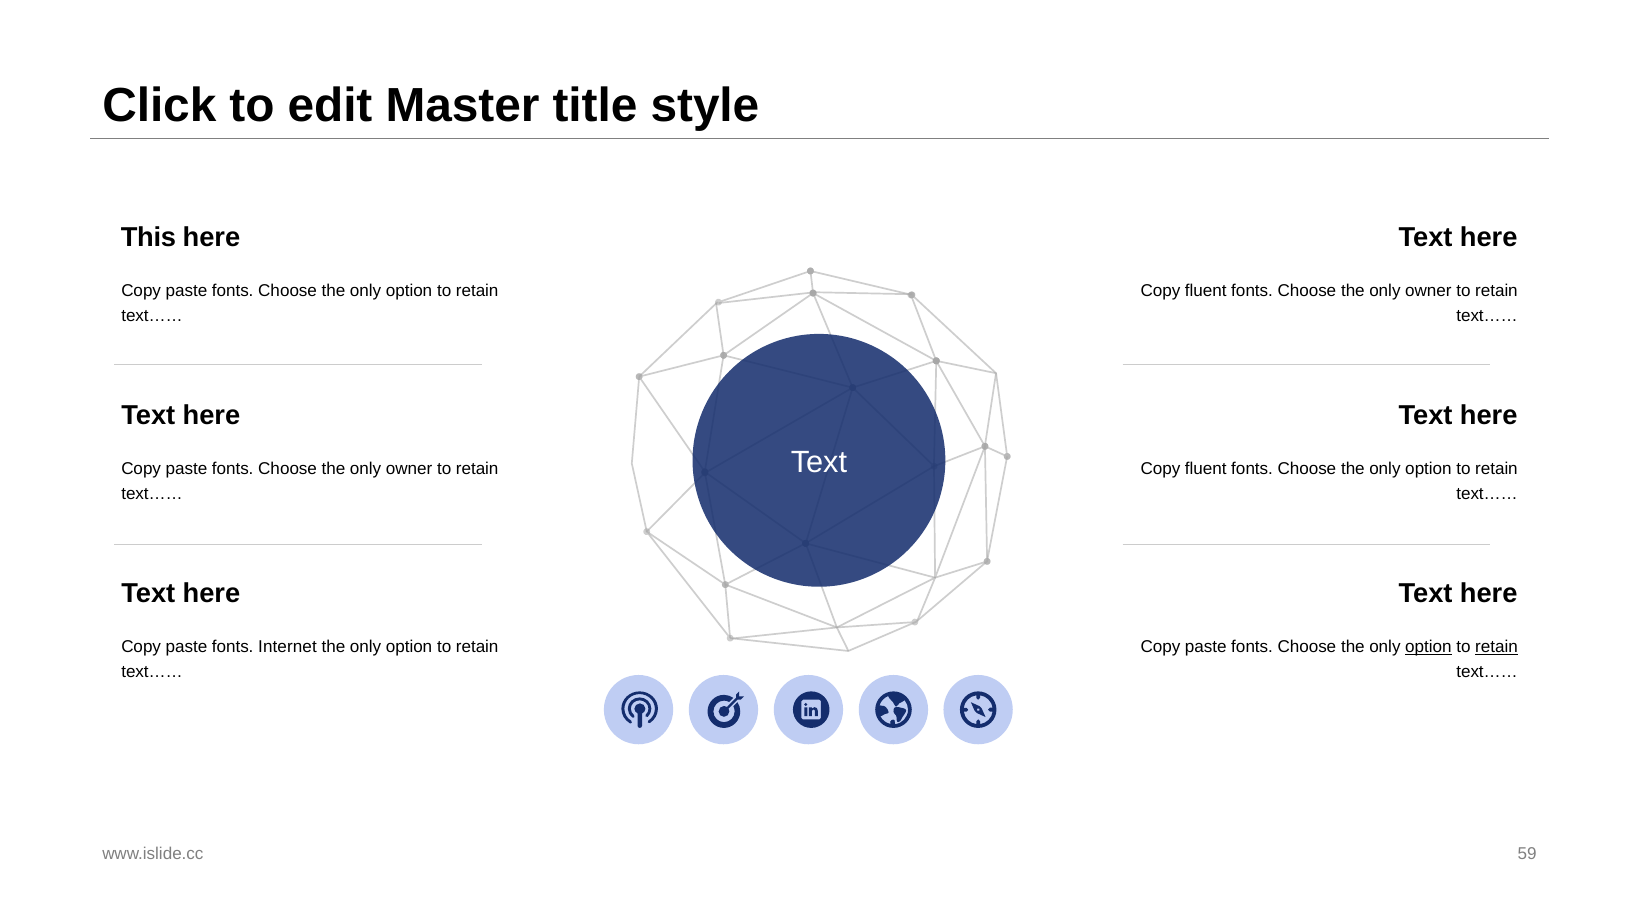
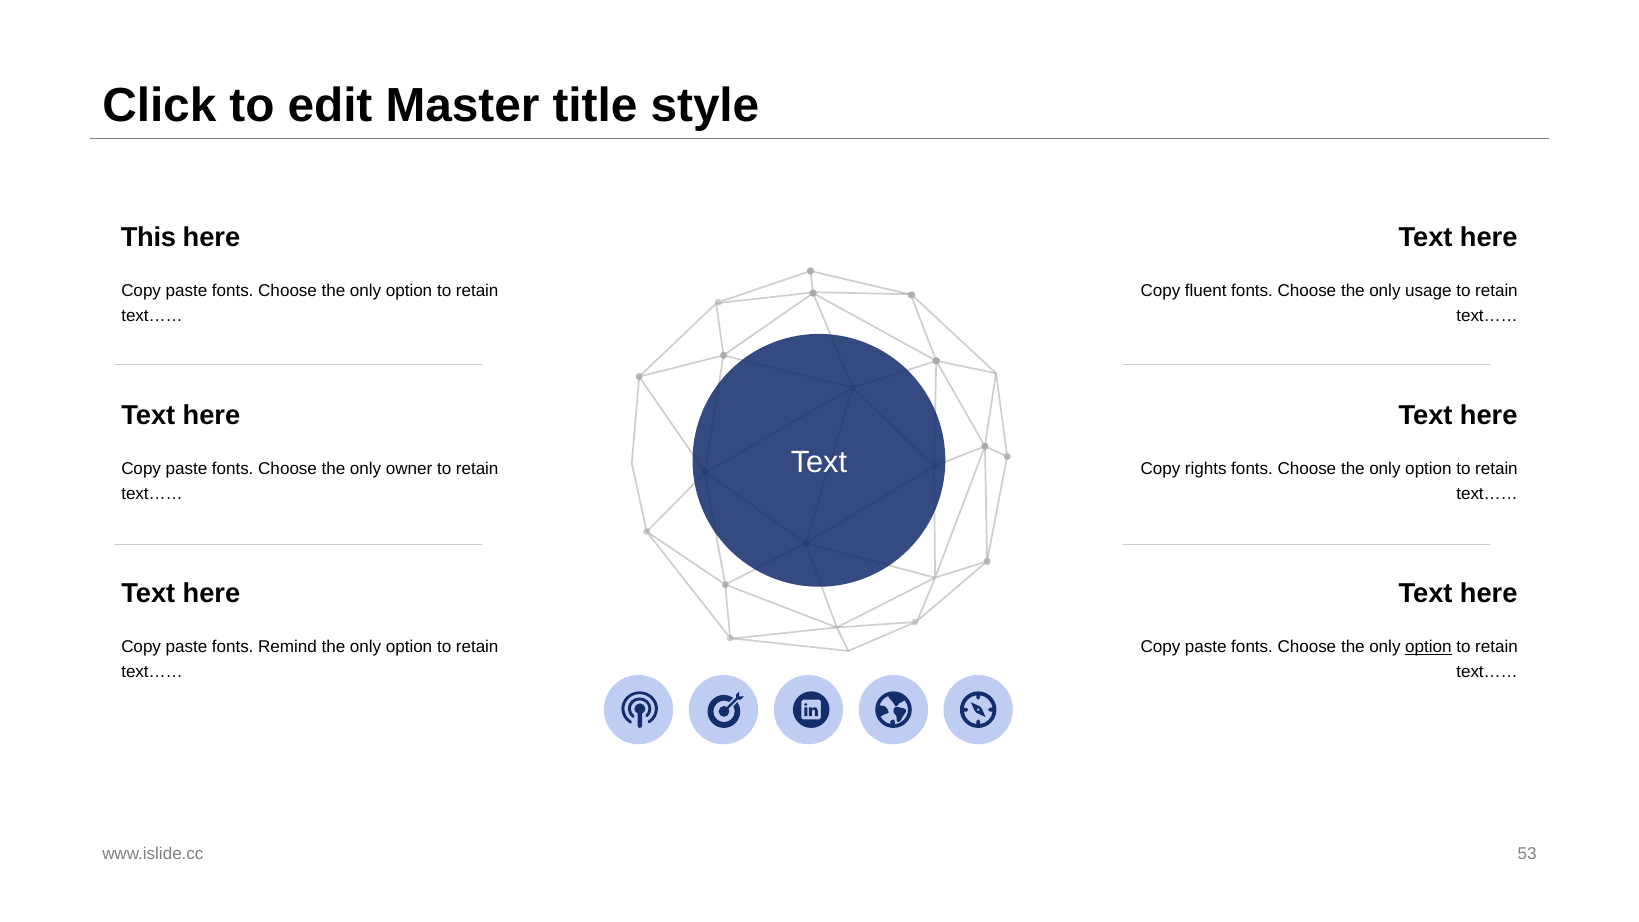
owner: owner -> usage (1428, 291)
fluent: fluent -> rights (1206, 469)
Internet: Internet -> Remind (288, 647)
retain underline: present -> none (1497, 647)
59: 59 -> 53 (1527, 854)
